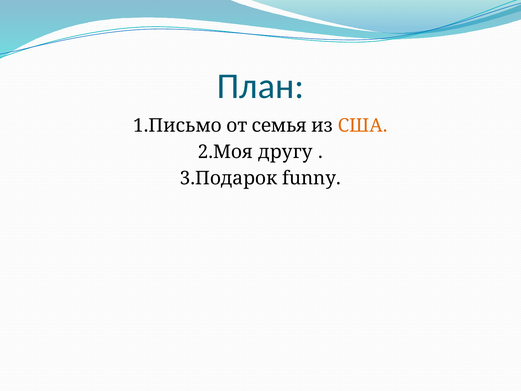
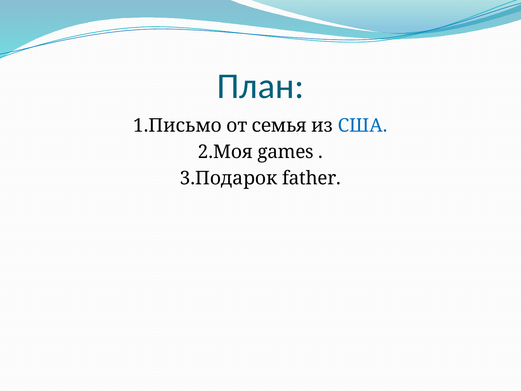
США colour: orange -> blue (363, 125)
другу: другу -> games (286, 152)
funny: funny -> father (311, 178)
